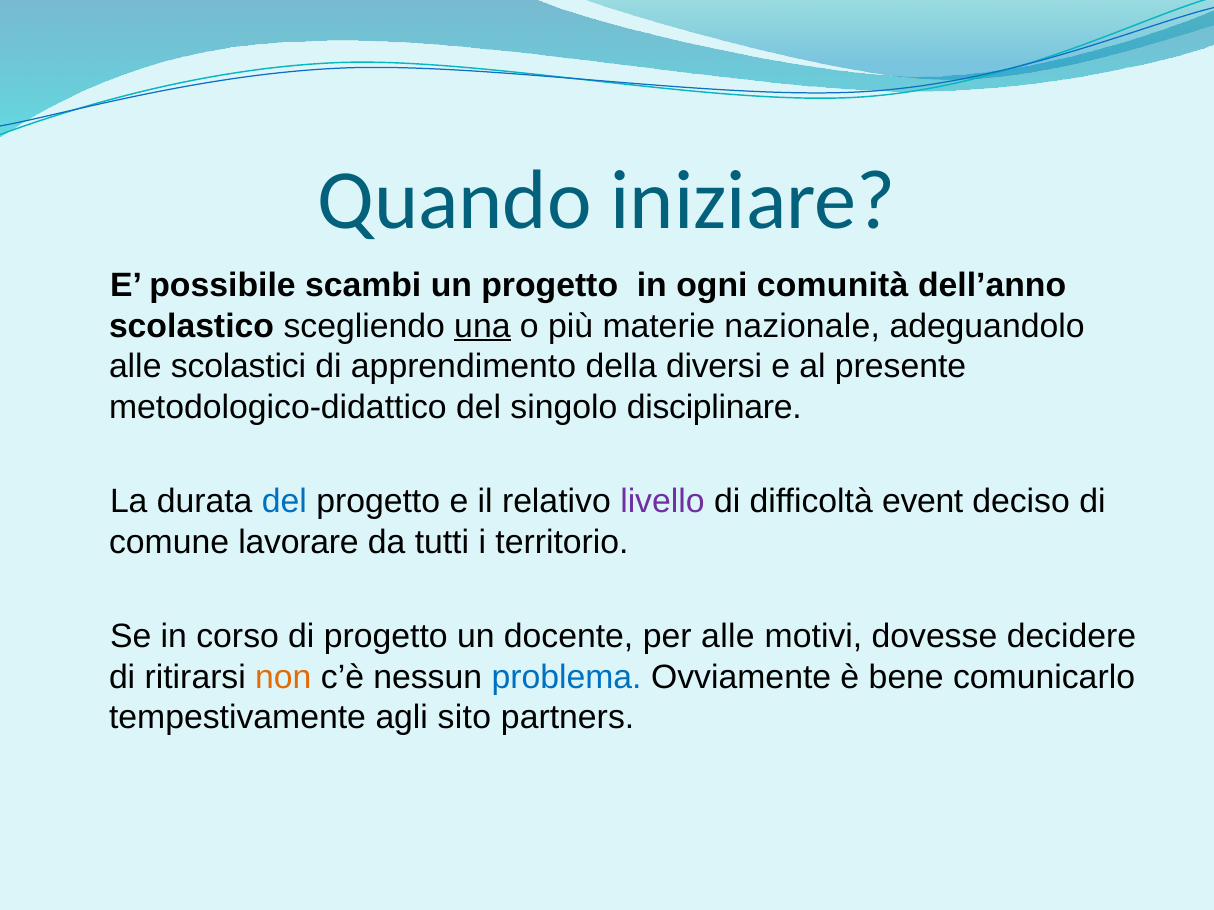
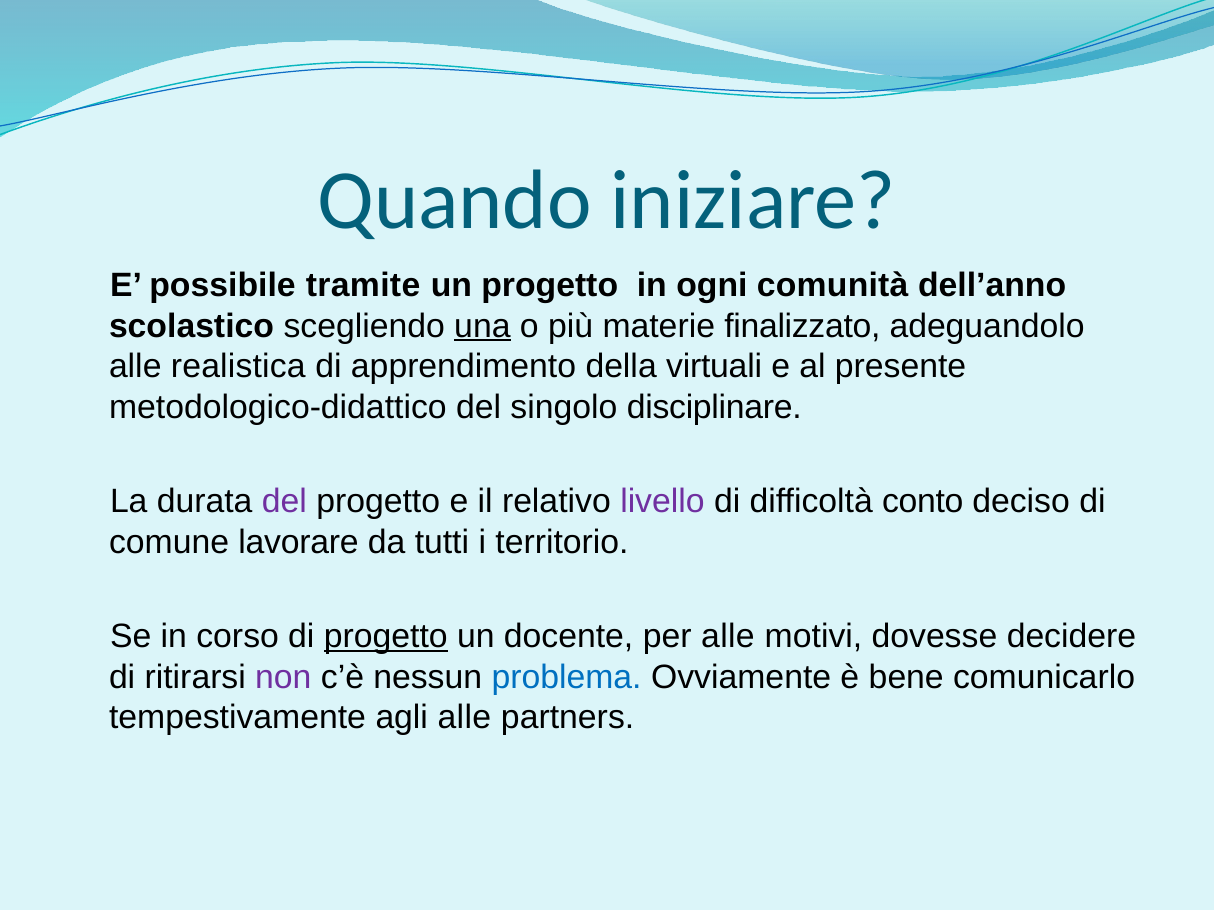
scambi: scambi -> tramite (363, 286)
nazionale: nazionale -> finalizzato (802, 326)
scolastici: scolastici -> realistica (238, 367)
diversi: diversi -> virtuali (714, 367)
del colour: blue -> purple (284, 502)
event: event -> conto (923, 502)
progetto underline: none -> present (386, 637)
non colour: orange -> purple (283, 677)
agli sito: sito -> alle (464, 718)
